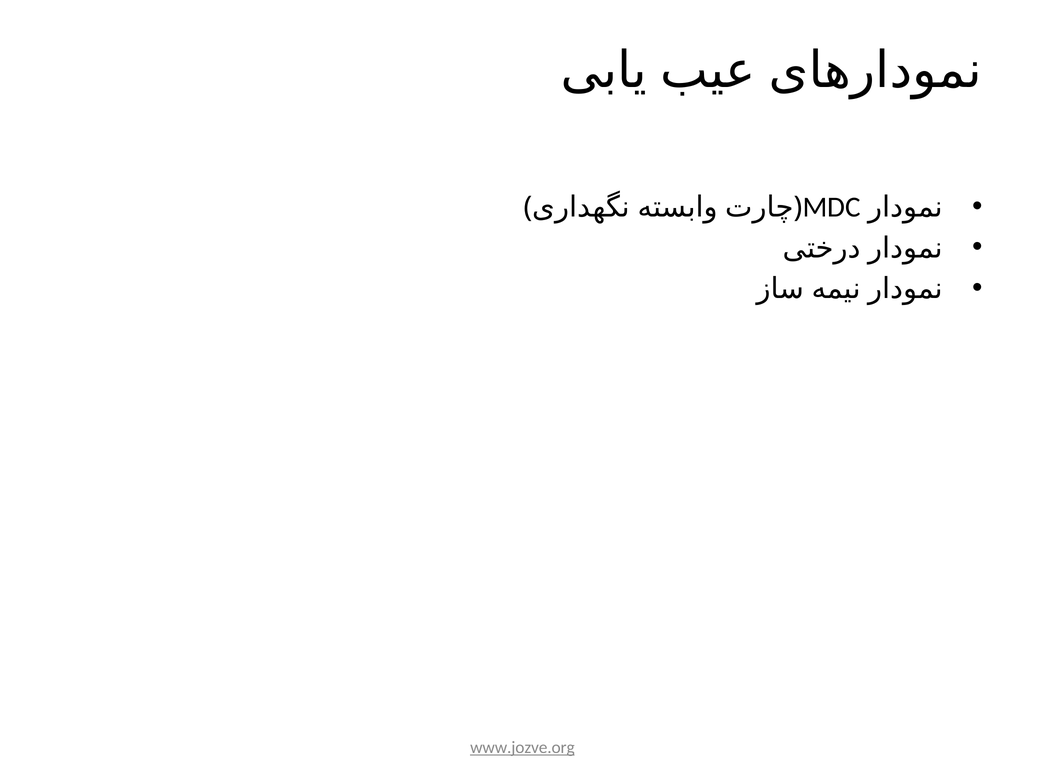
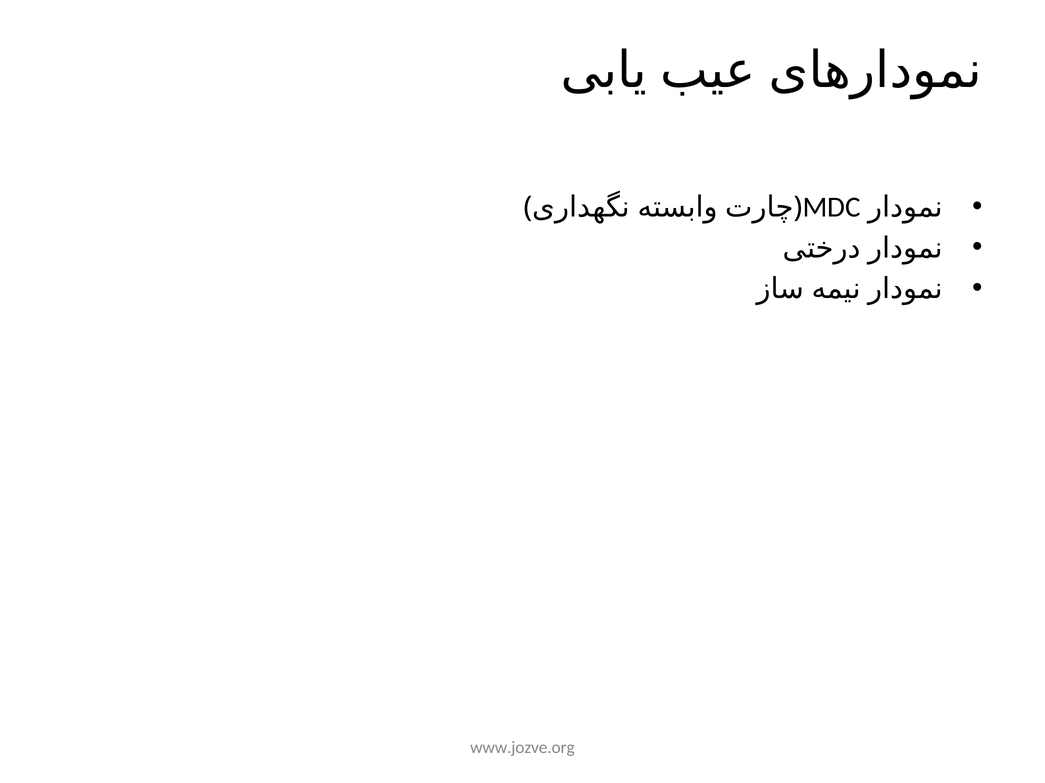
www.jozve.org underline: present -> none (522, 748)
